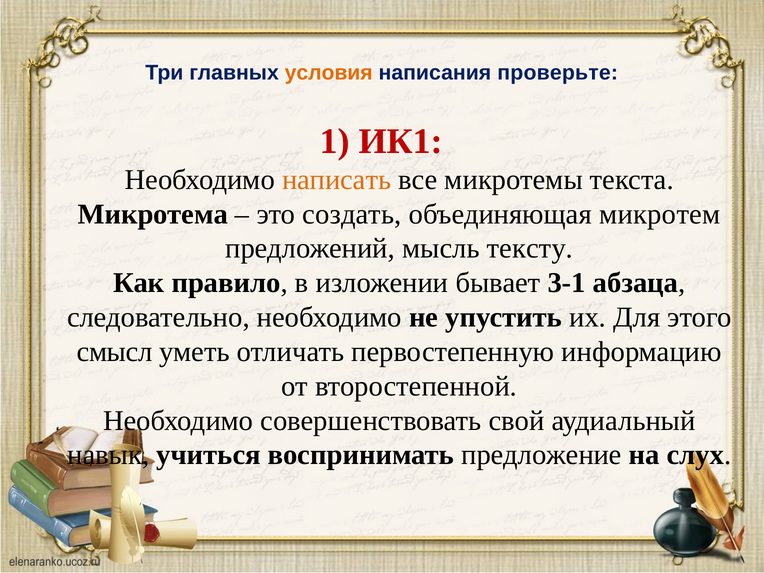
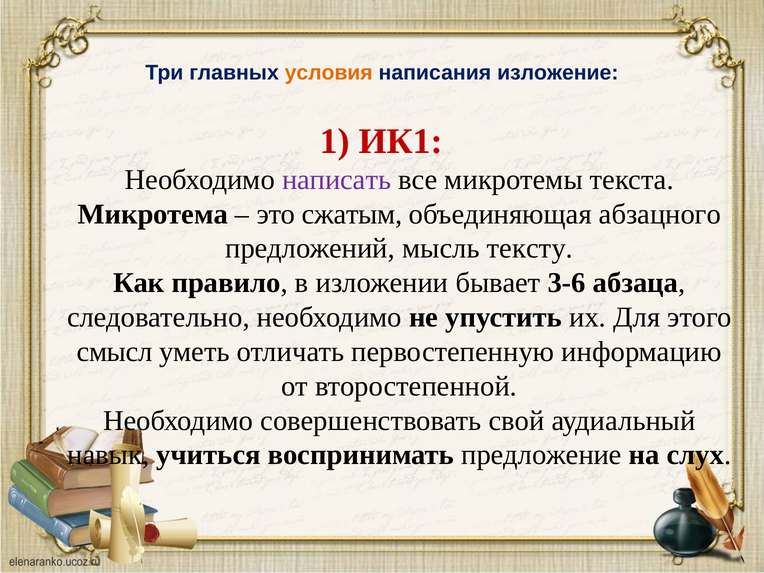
проверьте: проверьте -> изложение (558, 73)
написать colour: orange -> purple (337, 180)
создать: создать -> сжатым (352, 214)
микротем: микротем -> абзацного (660, 214)
3-1: 3-1 -> 3-6 (567, 283)
